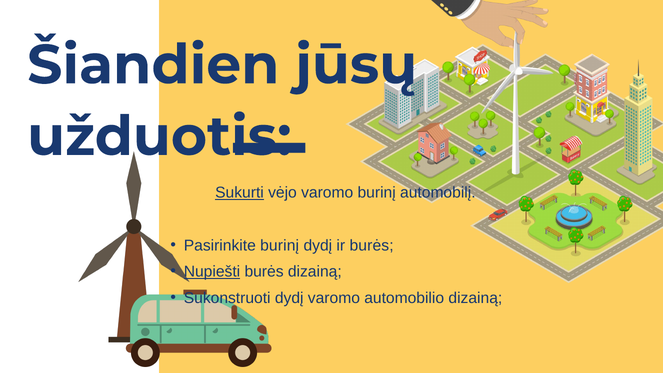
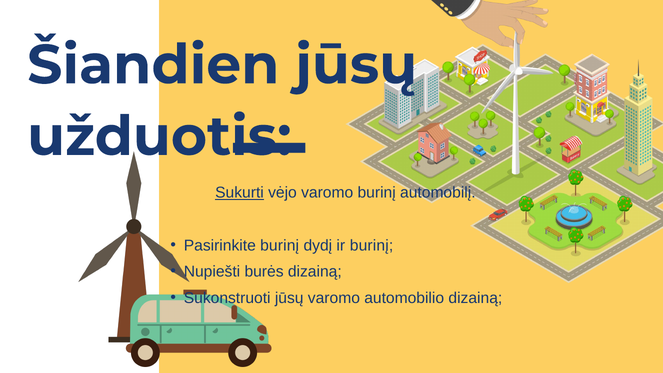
ir burės: burės -> burinį (372, 245)
Nupiešti underline: present -> none (212, 272)
Sukonstruoti dydį: dydį -> jūsų (289, 298)
